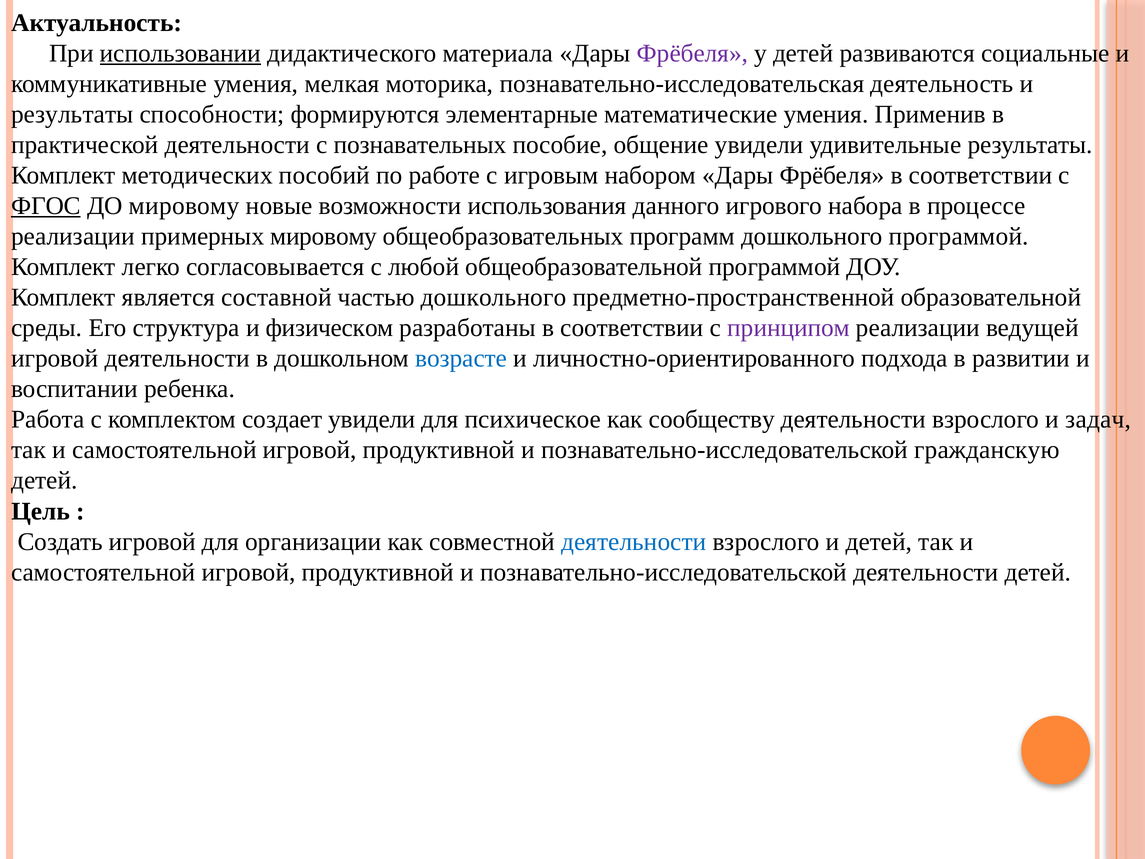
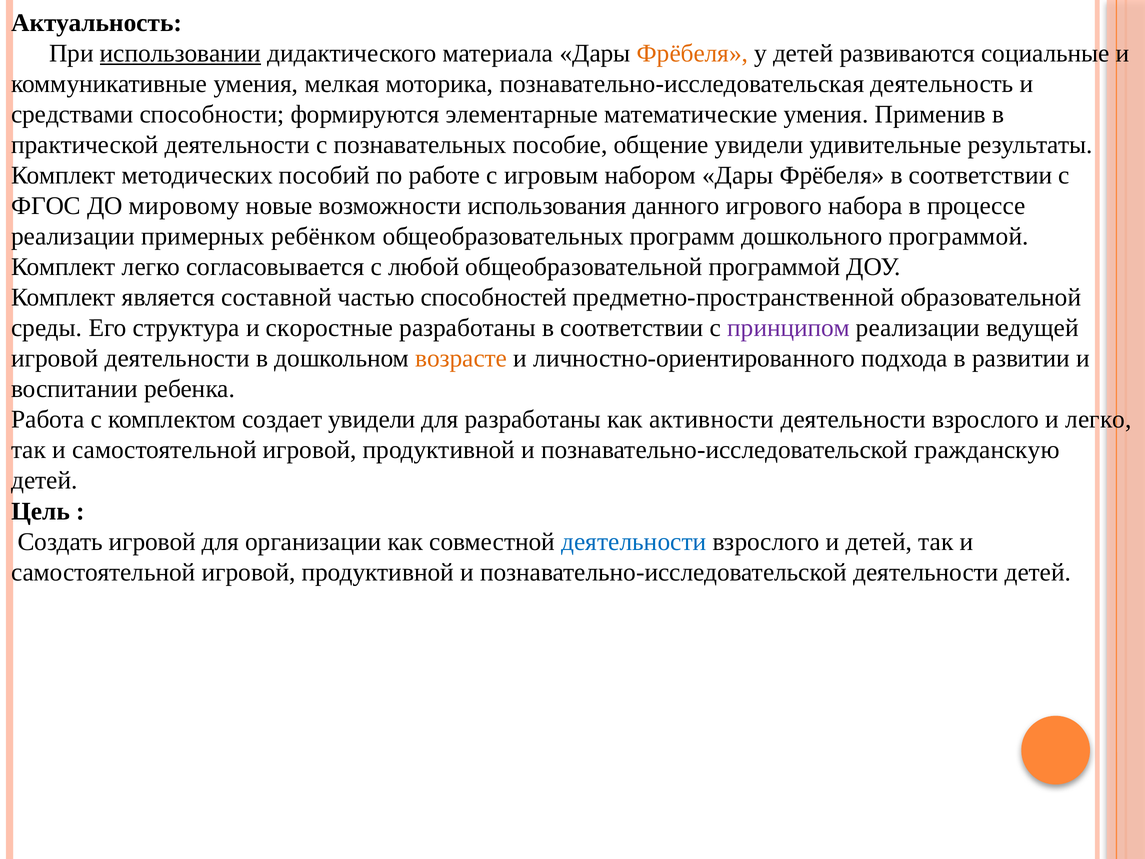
Фрёбеля colour: purple -> orange (692, 53)
результаты: результаты -> средствами (72, 114)
ФГОС underline: present -> none (46, 206)
примерных мировому: мировому -> ребёнком (323, 236)
частью дошкольного: дошкольного -> способностей (494, 297)
физическом: физическом -> скоростные (329, 328)
возрасте colour: blue -> orange (461, 358)
для психическое: психическое -> разработаны (533, 419)
сообществу: сообществу -> активности (712, 419)
и задач: задач -> легко (1098, 419)
